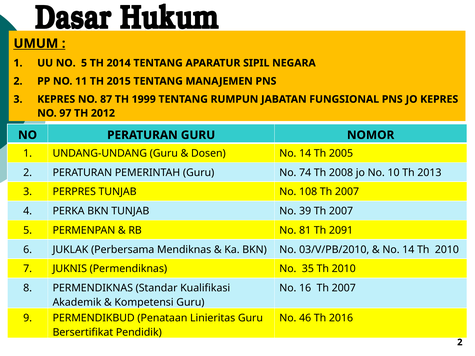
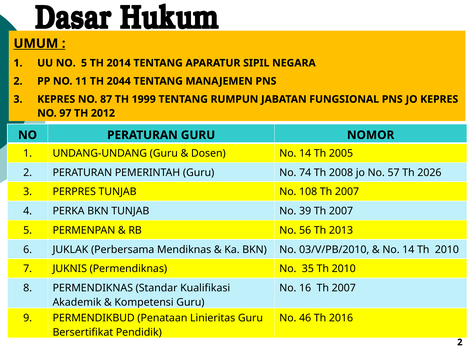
2015: 2015 -> 2044 (119, 81)
10: 10 -> 57 (394, 173)
2013: 2013 -> 2026 (429, 173)
81: 81 -> 56 (305, 230)
2091: 2091 -> 2013 (341, 230)
